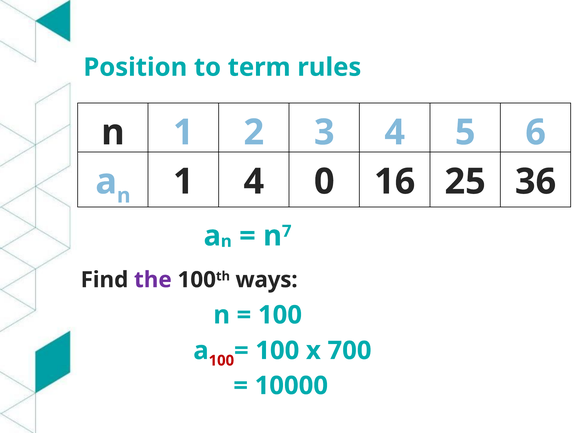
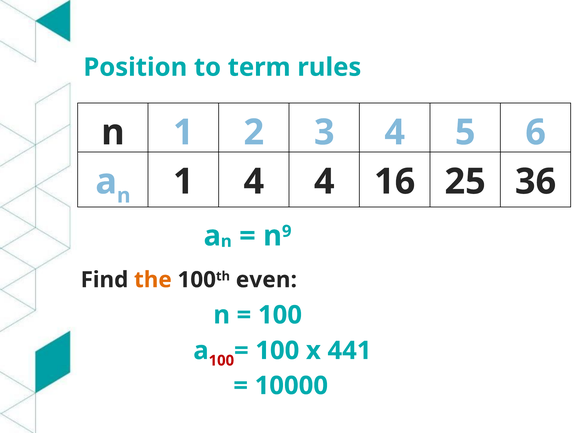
4 0: 0 -> 4 (324, 182)
7: 7 -> 9 (287, 231)
the colour: purple -> orange (153, 280)
ways: ways -> even (266, 280)
700: 700 -> 441 (350, 350)
